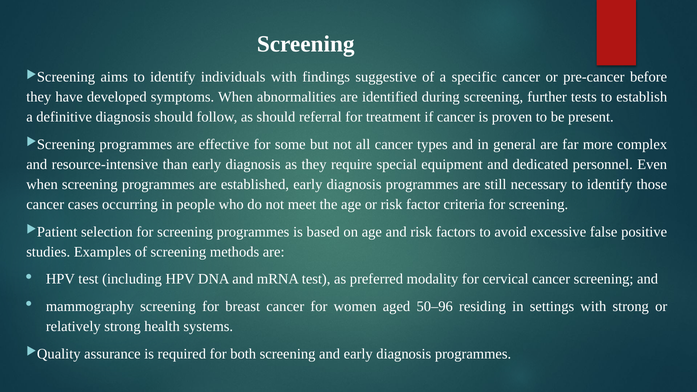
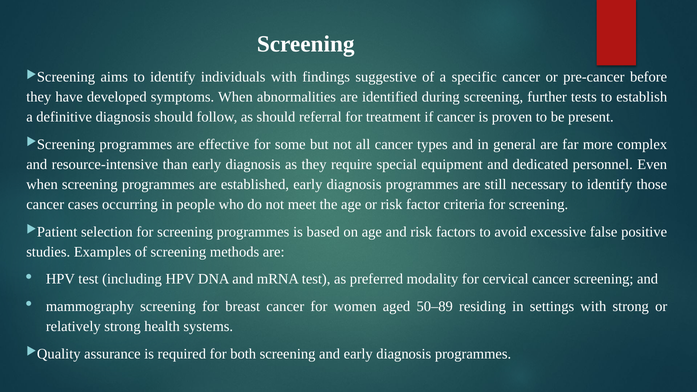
50–96: 50–96 -> 50–89 (435, 306)
